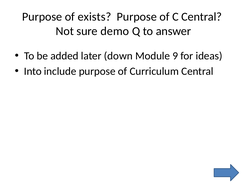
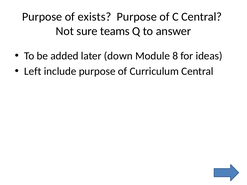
demo: demo -> teams (115, 31)
9: 9 -> 8 (175, 56)
Into: Into -> Left (33, 71)
